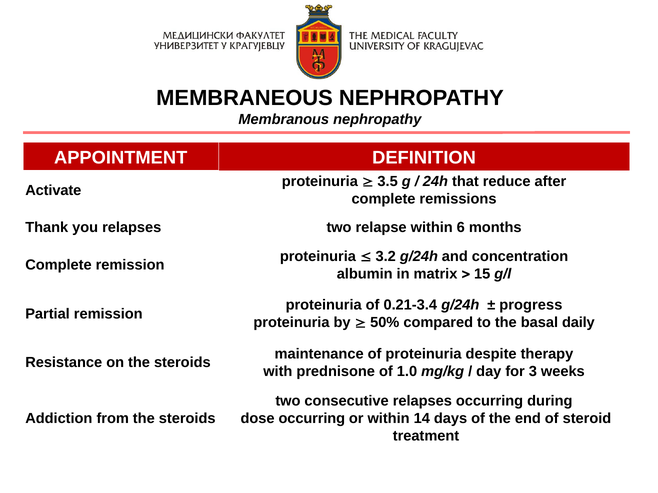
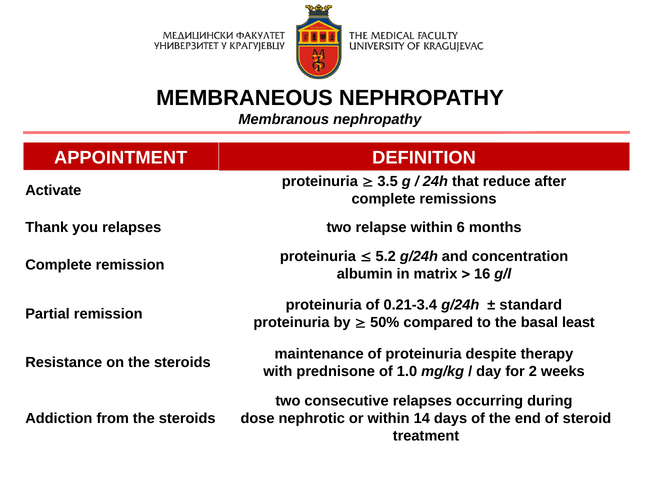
3.2: 3.2 -> 5.2 (386, 256)
15: 15 -> 16 (482, 274)
progress: progress -> standard (531, 305)
daily: daily -> least (578, 323)
3: 3 -> 2 (533, 372)
dose occurring: occurring -> nephrotic (312, 419)
